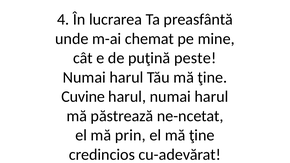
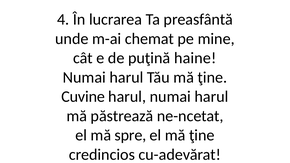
peste: peste -> haine (195, 58)
prin: prin -> spre (130, 135)
